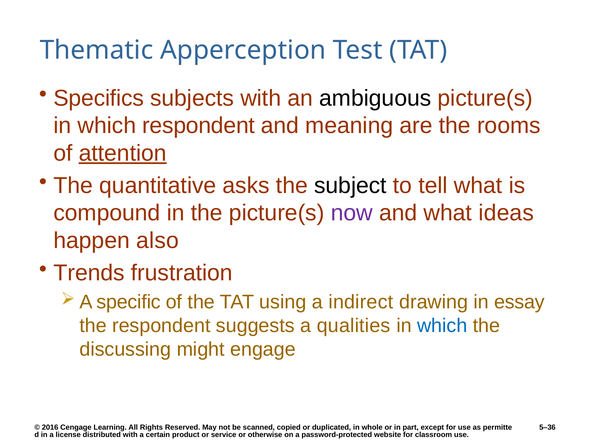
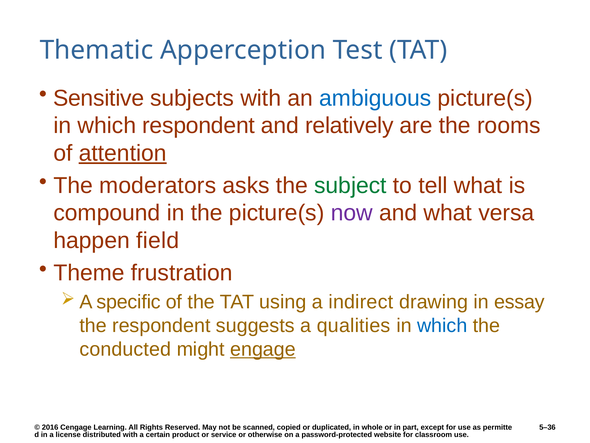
Specifics: Specifics -> Sensitive (99, 98)
ambiguous colour: black -> blue (375, 98)
meaning: meaning -> relatively (349, 126)
quantitative: quantitative -> moderators (158, 185)
subject colour: black -> green (350, 185)
ideas: ideas -> versa (506, 213)
also: also -> field (158, 240)
Trends: Trends -> Theme (89, 273)
discussing: discussing -> conducted (125, 349)
engage underline: none -> present (263, 349)
